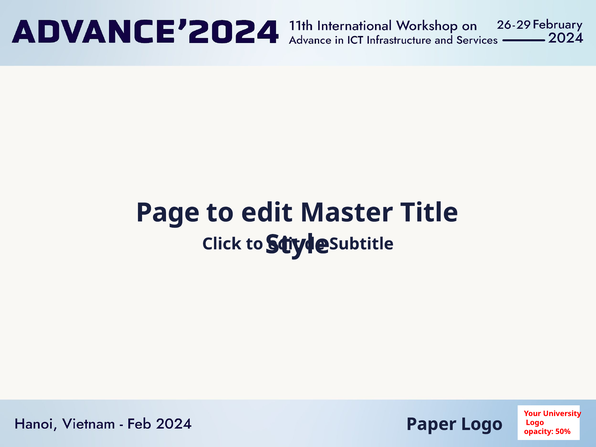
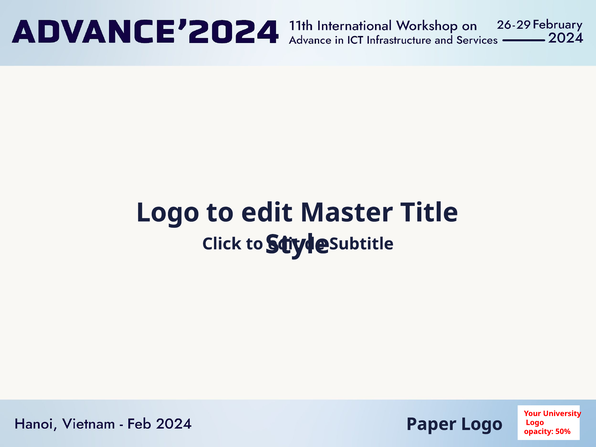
Page: Page -> Logo (168, 213)
